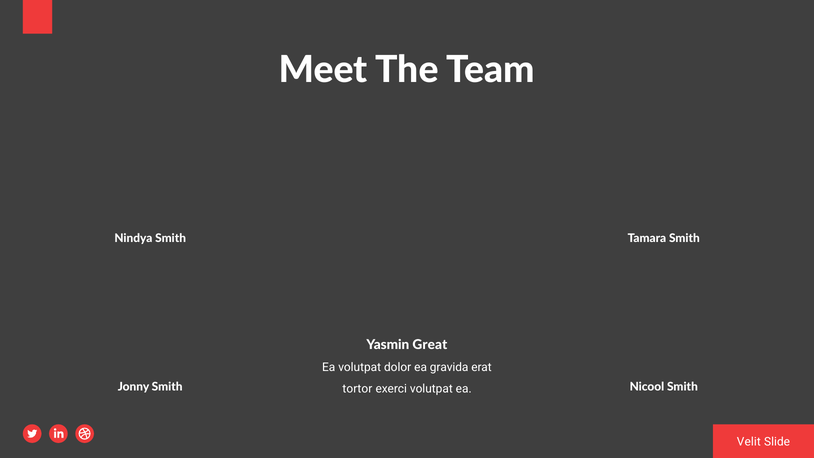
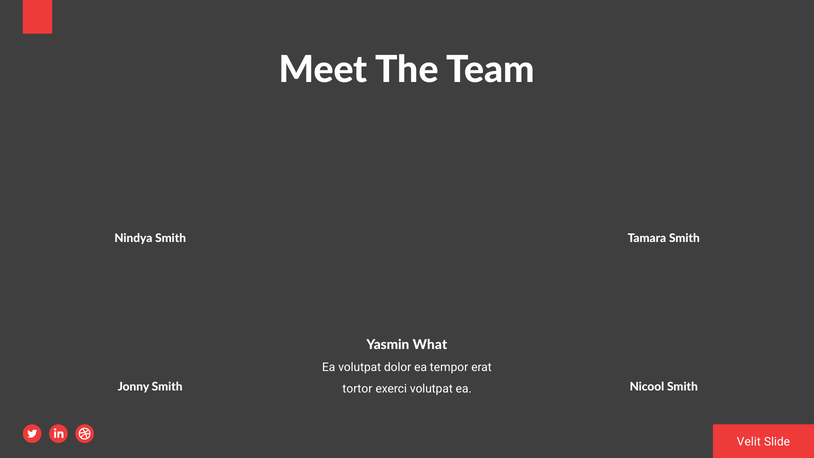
Great: Great -> What (430, 345)
gravida: gravida -> tempor (449, 367)
